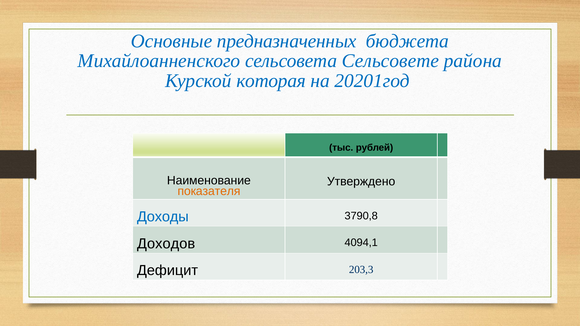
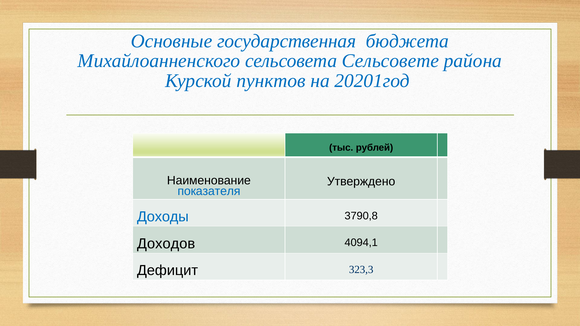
предназначенных: предназначенных -> государственная (287, 41)
которая: которая -> пунктов (271, 81)
показателя colour: orange -> blue (209, 191)
203,3: 203,3 -> 323,3 (361, 270)
